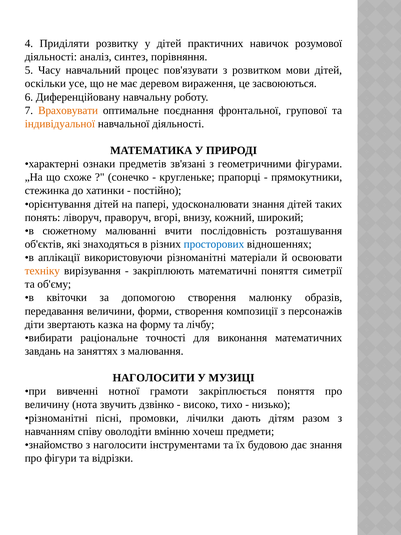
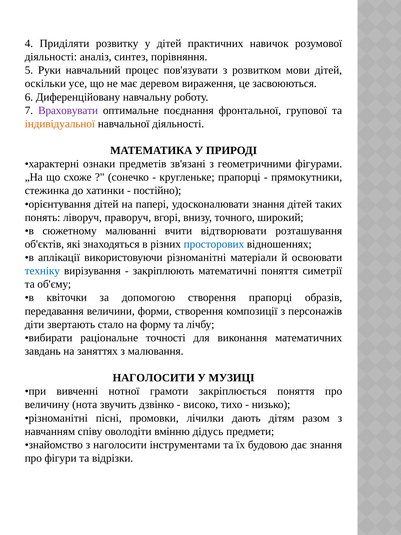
Часу: Часу -> Руки (49, 70)
Враховувати colour: orange -> purple (68, 110)
кожний: кожний -> точного (235, 217)
послідовність: послідовність -> відтворювати (234, 231)
техніку colour: orange -> blue (42, 271)
створення малюнку: малюнку -> прапорці (270, 297)
казка: казка -> стало (111, 324)
хочеш: хочеш -> дідусь (208, 431)
